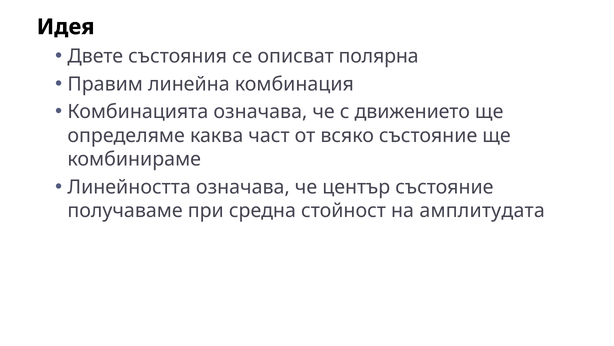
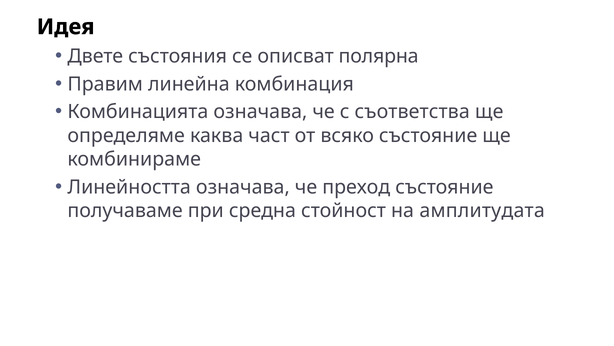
движението: движението -> съответства (412, 112)
център: център -> преход (356, 187)
